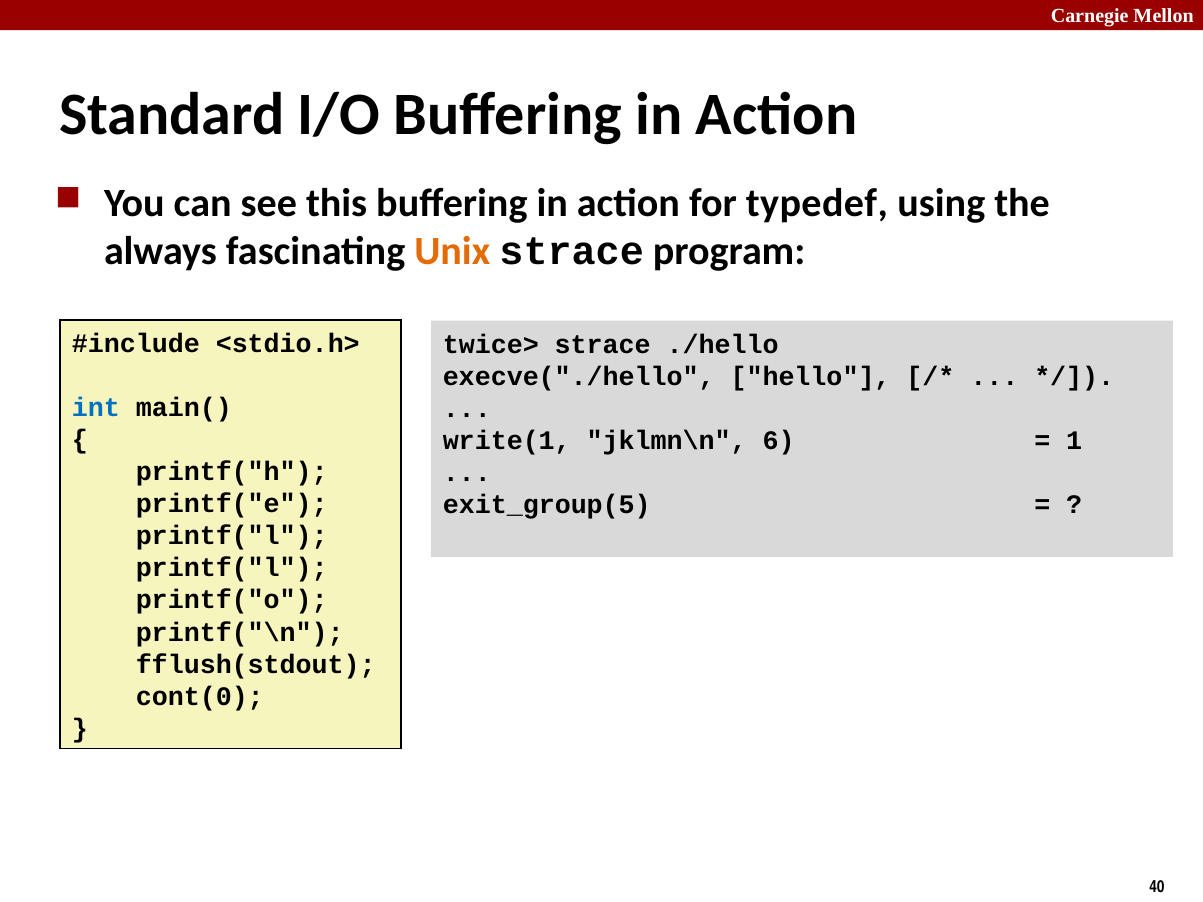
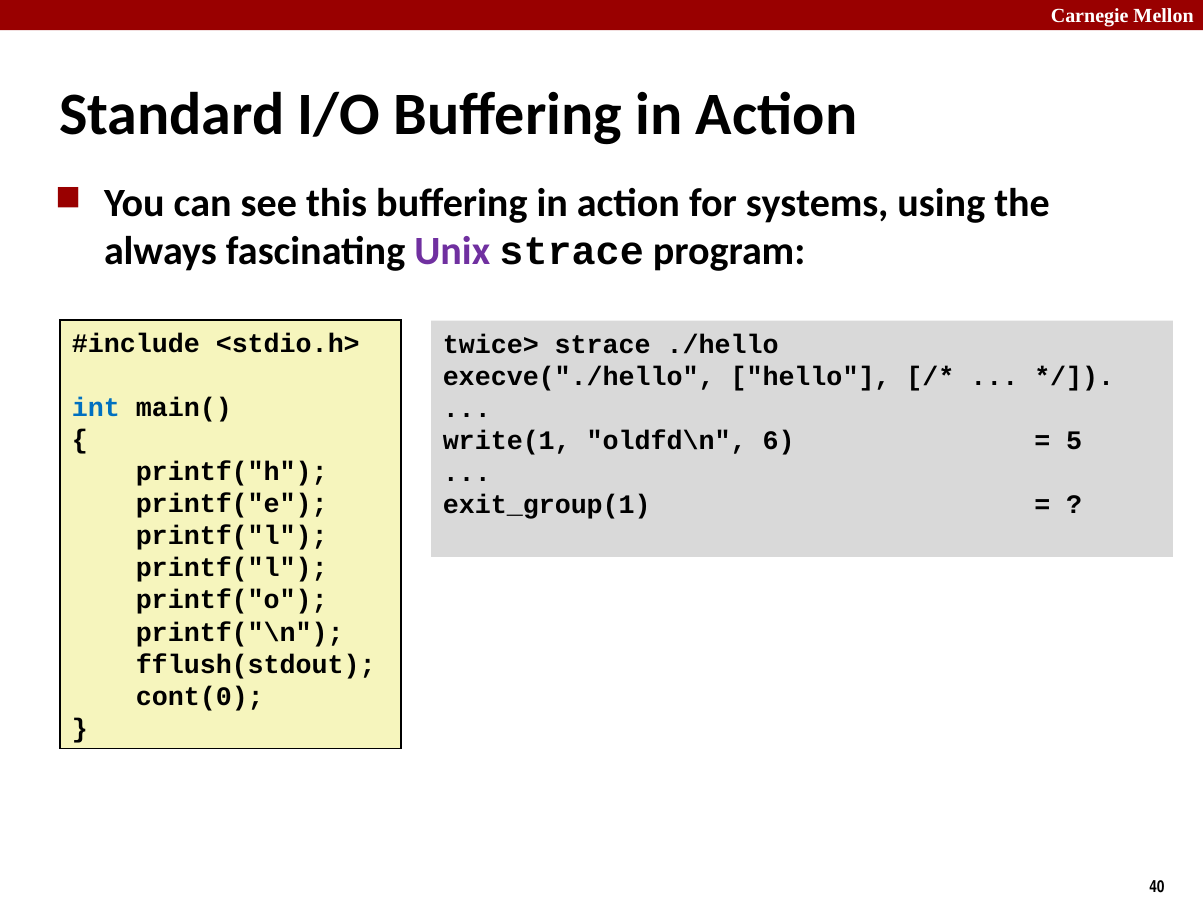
typedef: typedef -> systems (817, 203)
Unix colour: orange -> purple (452, 251)
jklmn\n: jklmn\n -> oldfd\n (667, 441)
1: 1 -> 5 (1074, 441)
exit_group(5: exit_group(5 -> exit_group(1 (547, 505)
